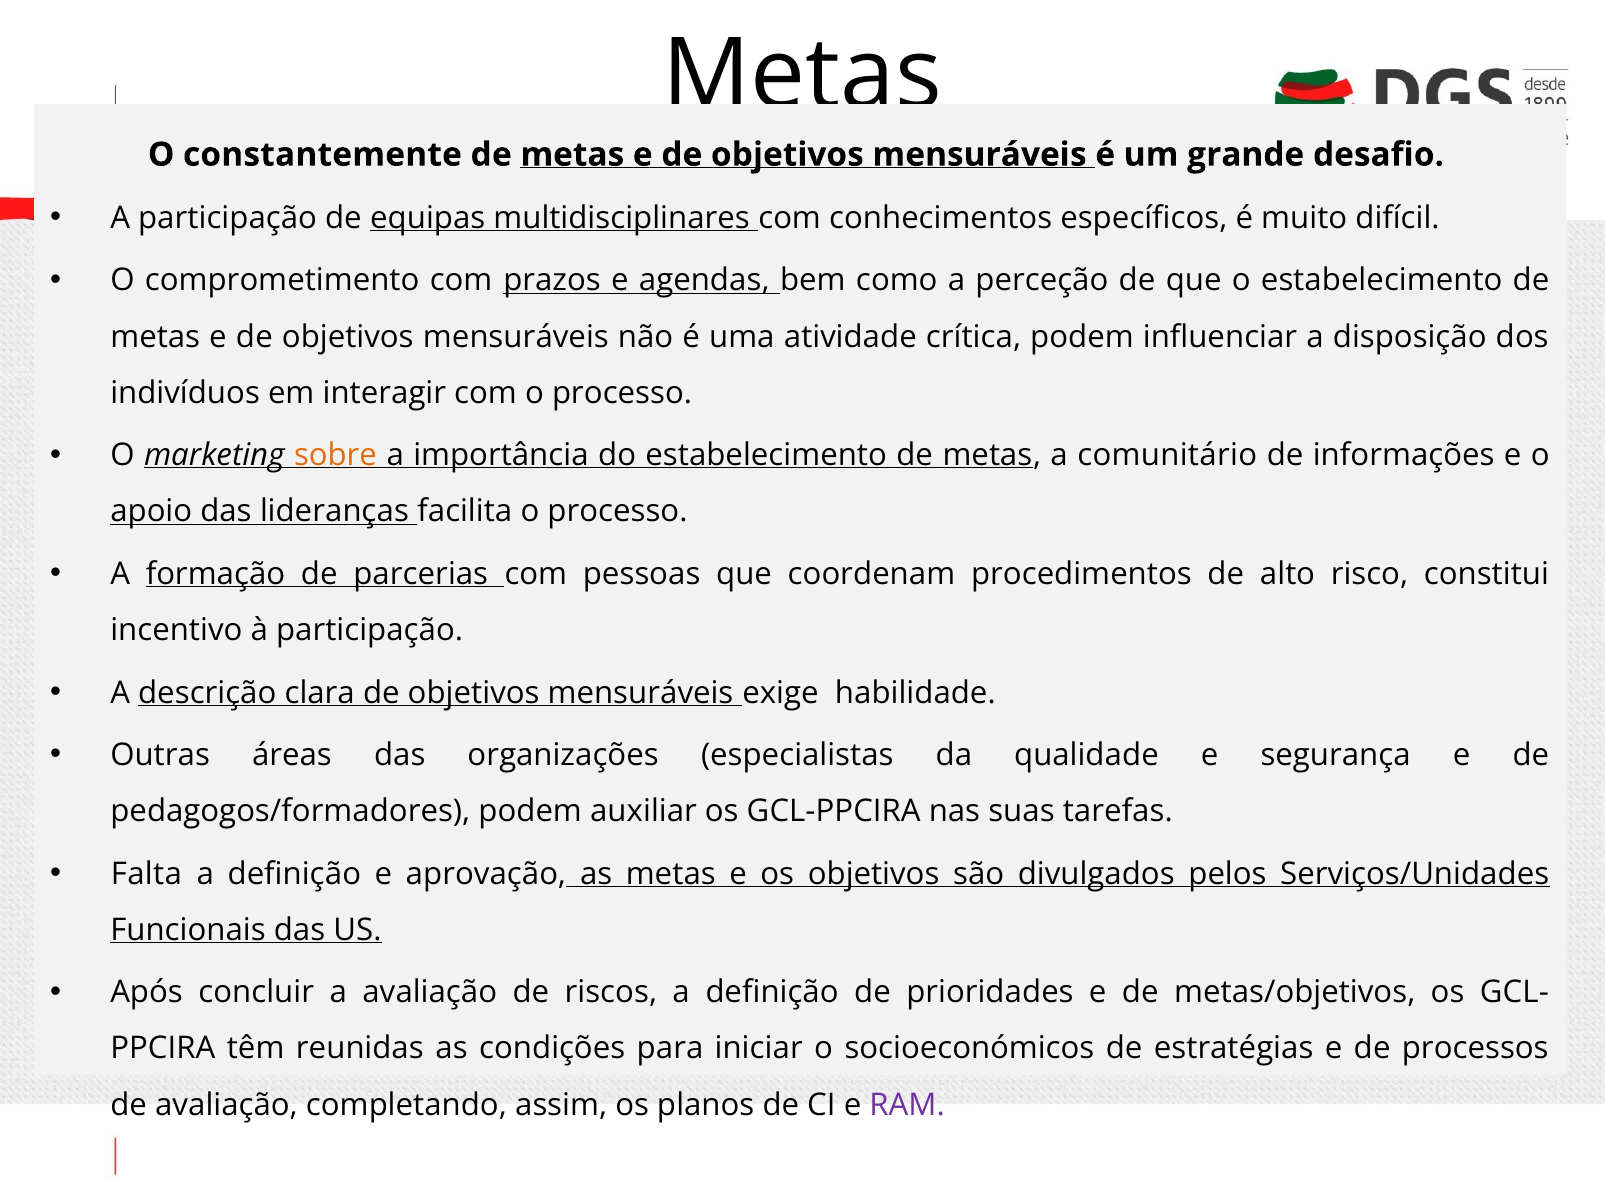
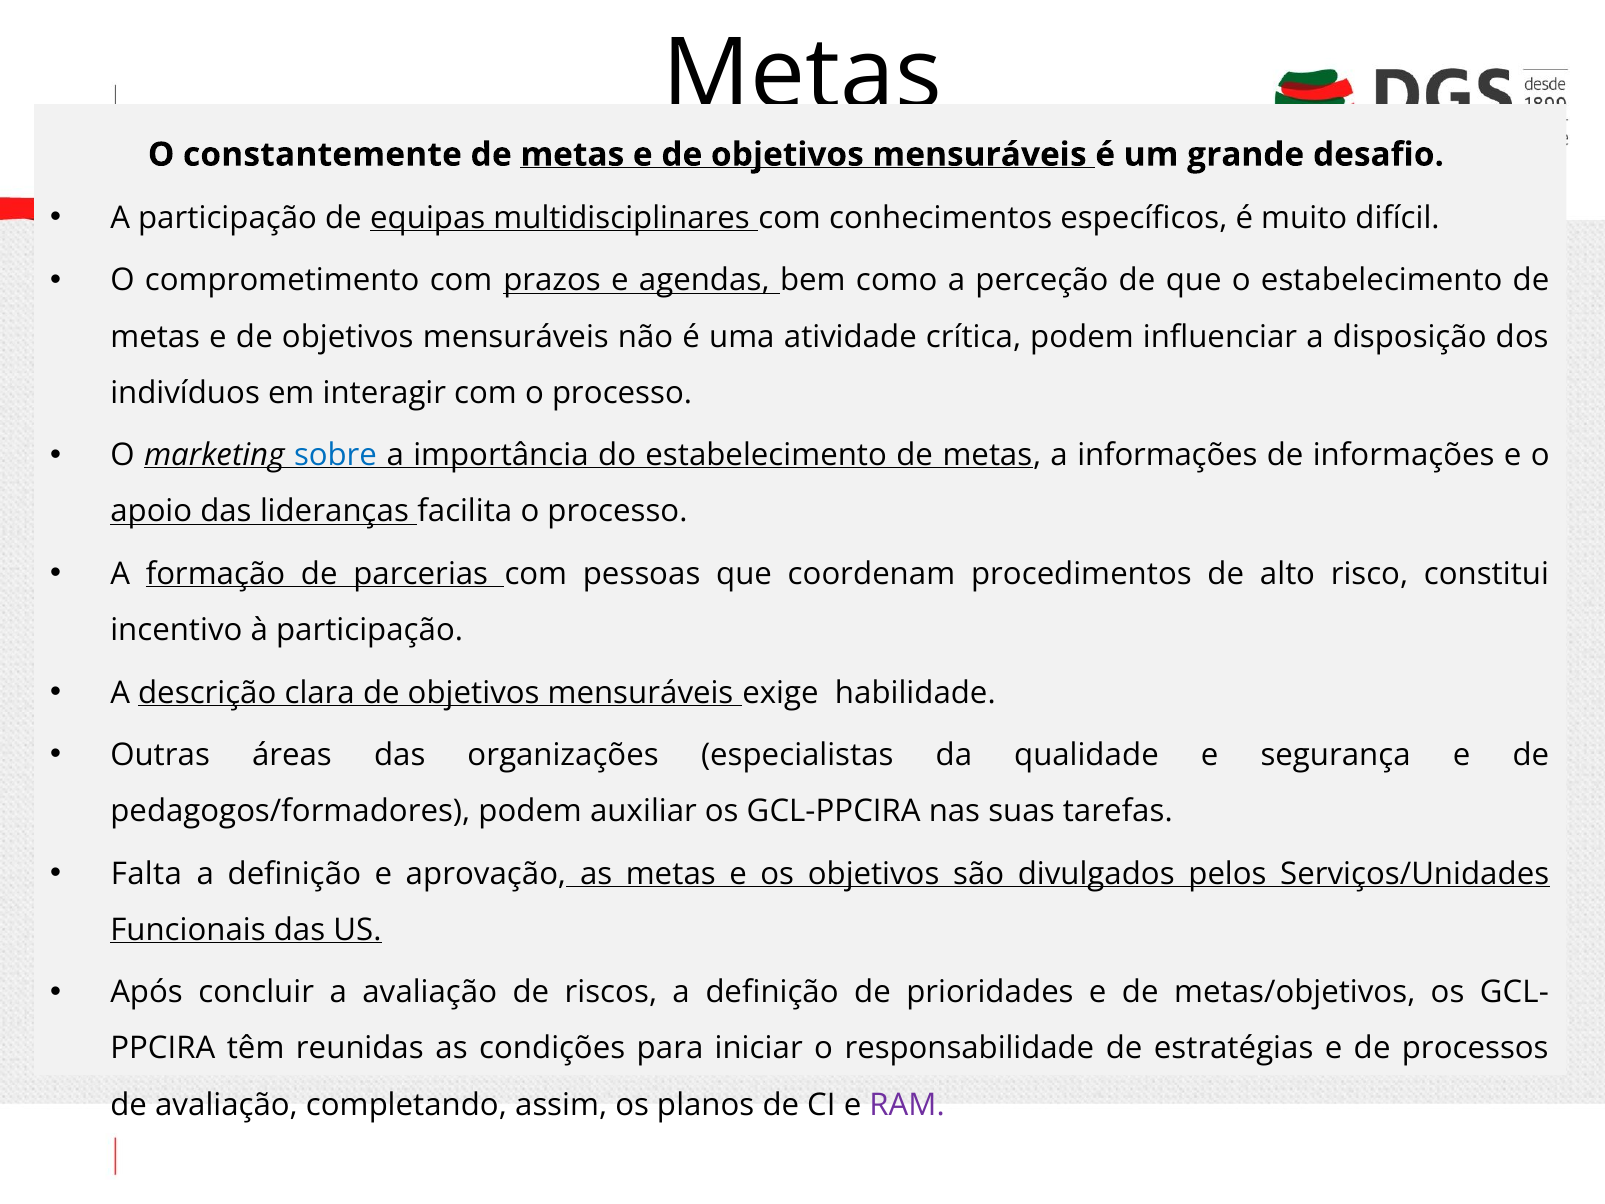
sobre colour: orange -> blue (335, 455)
a comunitário: comunitário -> informações (1167, 455)
socioeconómicos: socioeconómicos -> responsabilidade (969, 1048)
